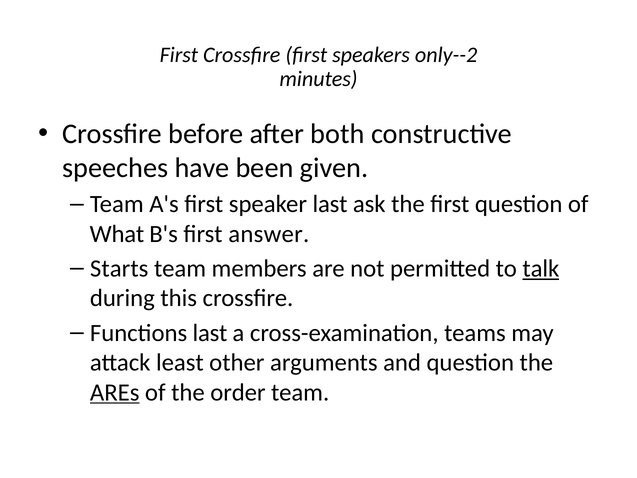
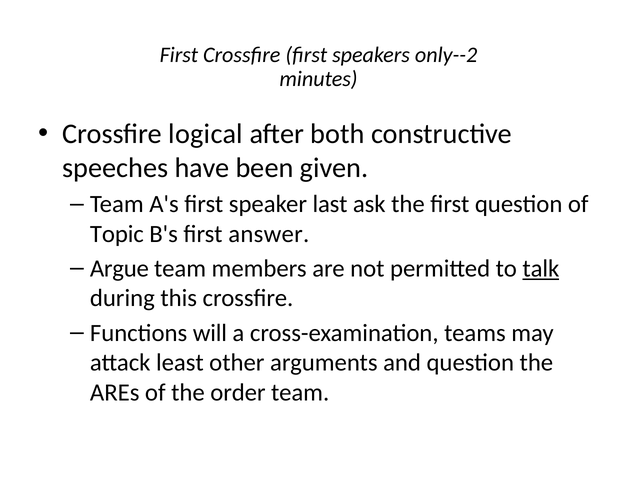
before: before -> logical (206, 134)
What: What -> Topic (117, 234)
Starts: Starts -> Argue (119, 268)
Functions last: last -> will (210, 333)
AREs underline: present -> none (115, 392)
